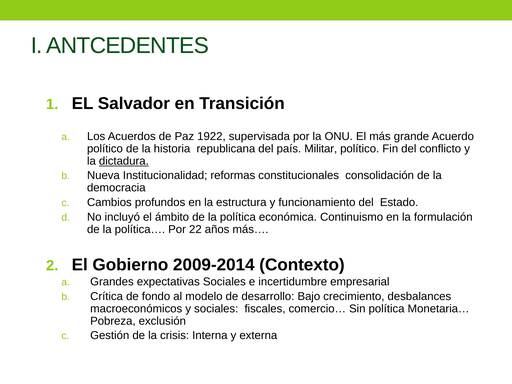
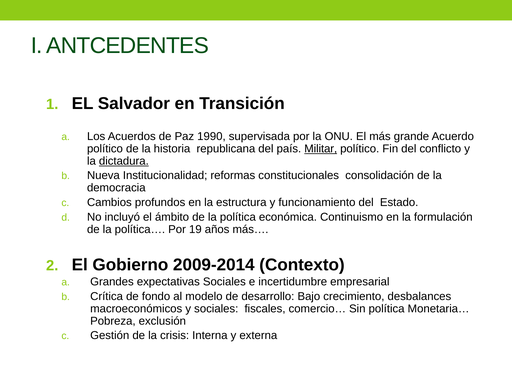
1922: 1922 -> 1990 (211, 136)
Militar underline: none -> present (321, 149)
22: 22 -> 19 (195, 229)
